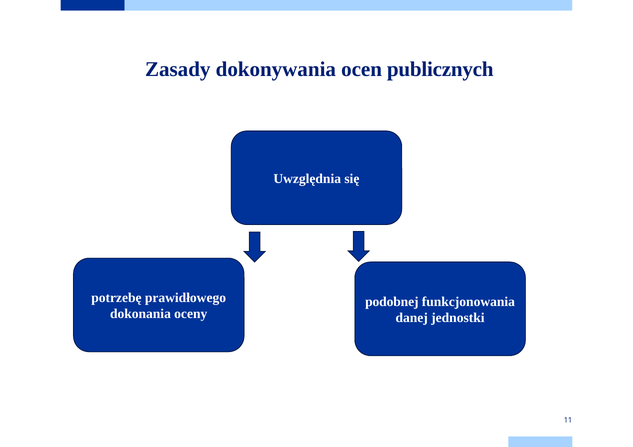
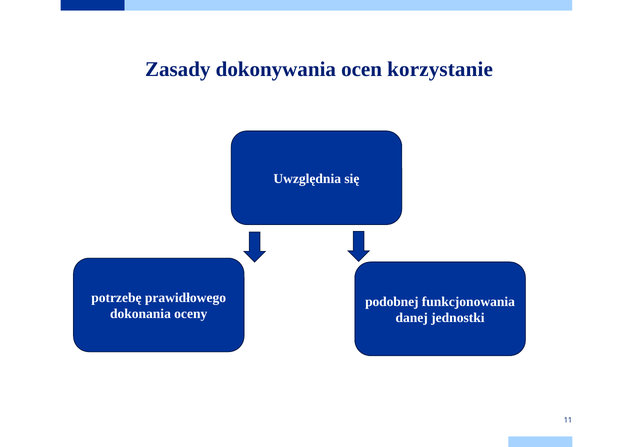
publicznych: publicznych -> korzystanie (440, 69)
